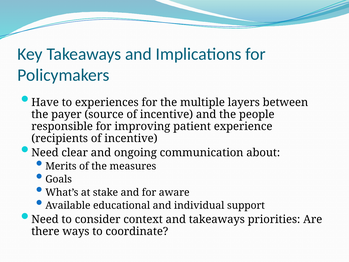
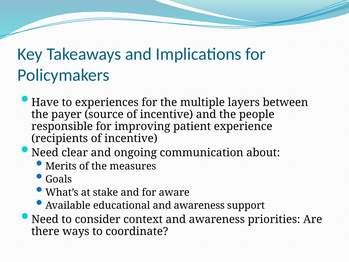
educational and individual: individual -> awareness (199, 205)
context and takeaways: takeaways -> awareness (217, 219)
